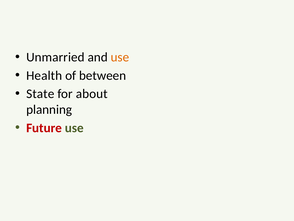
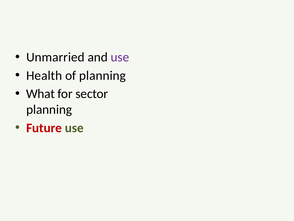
use colour: orange -> purple (120, 57)
of between: between -> planning (103, 75)
State: State -> What (40, 94)
about: about -> sector (92, 94)
